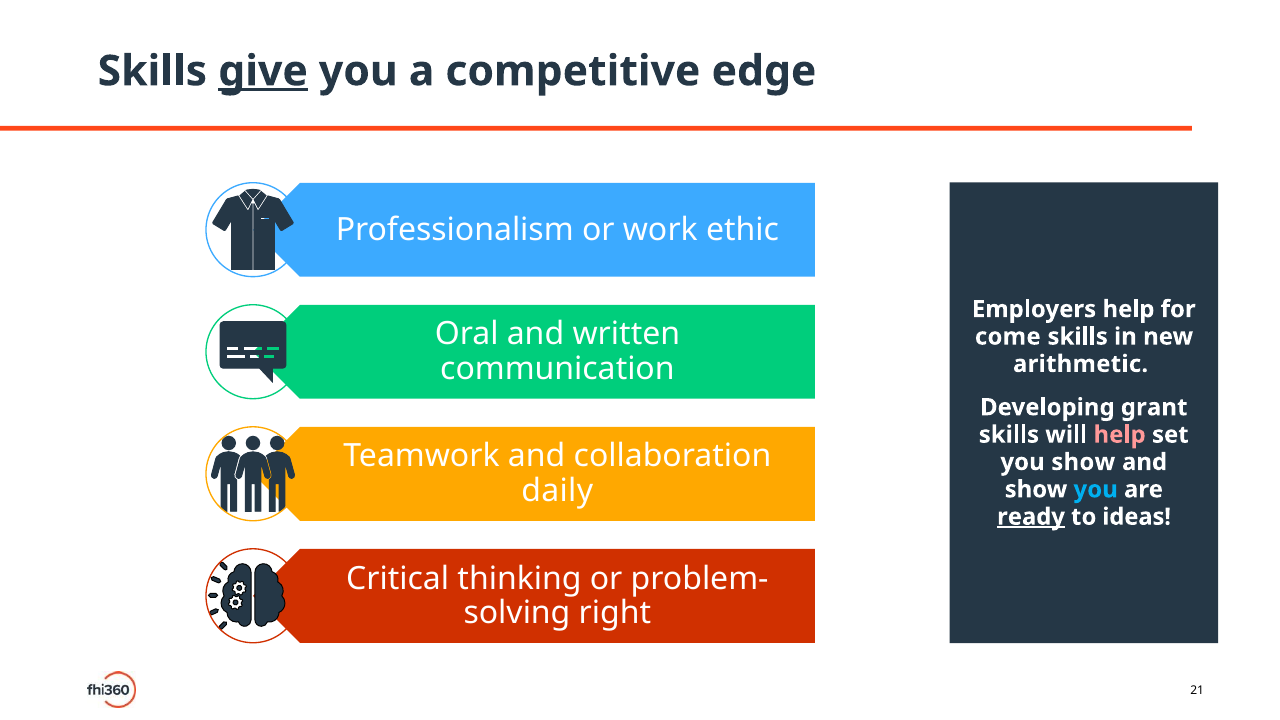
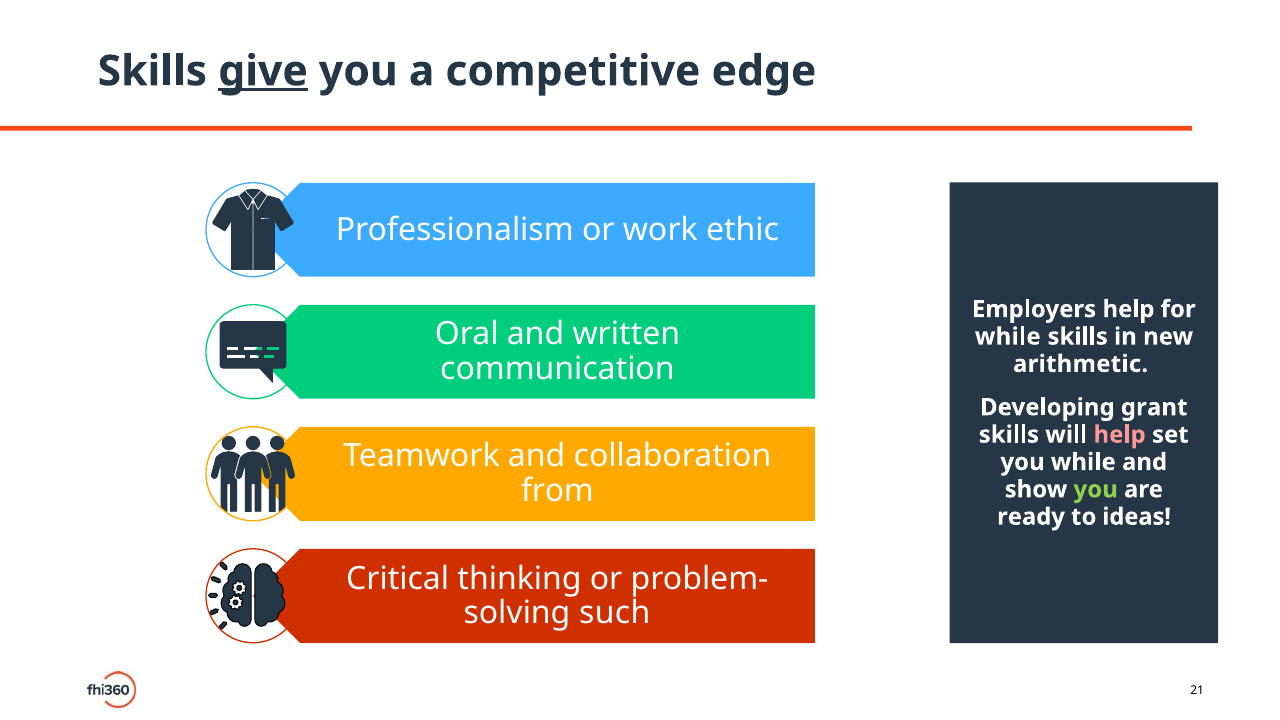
come: come -> while (1008, 337)
you show: show -> while (1083, 462)
daily: daily -> from (558, 491)
you colour: light blue -> light green (1096, 489)
ready underline: present -> none (1031, 517)
right: right -> such (615, 613)
